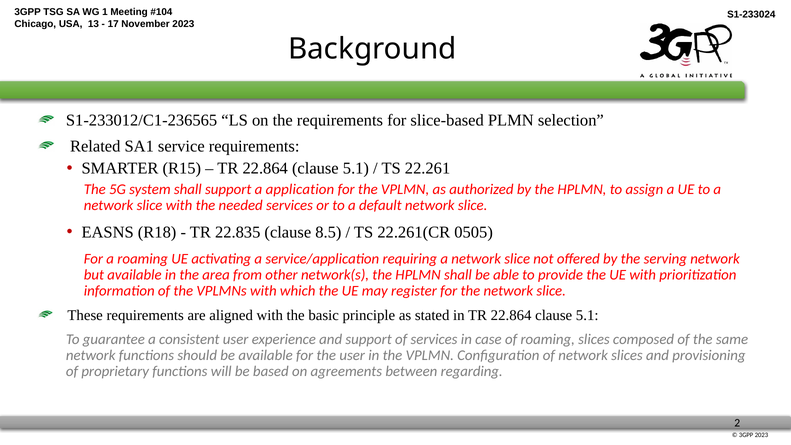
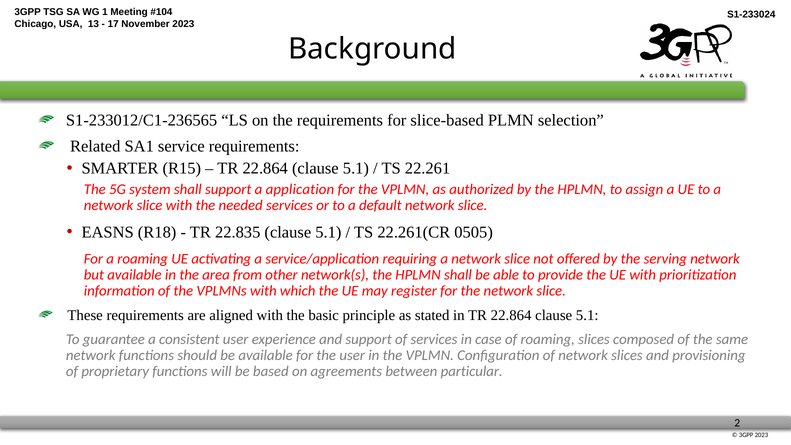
22.835 clause 8.5: 8.5 -> 5.1 (328, 232)
regarding: regarding -> particular (472, 372)
